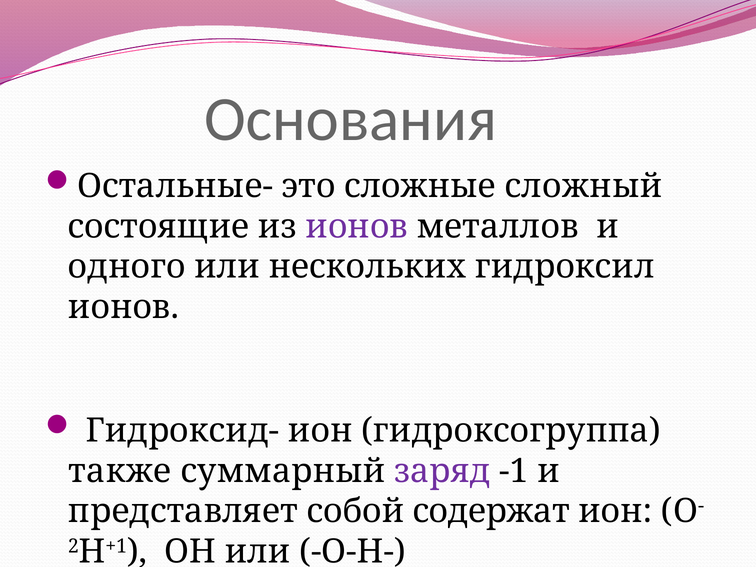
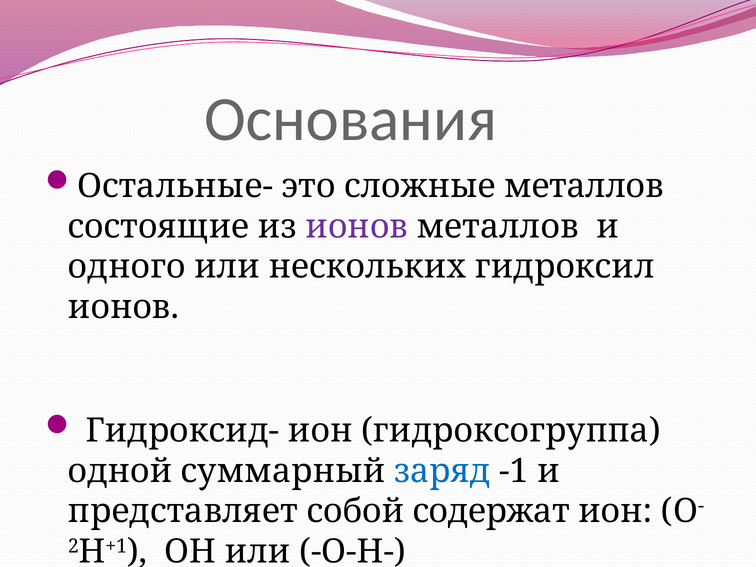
сложные сложный: сложный -> металлов (584, 186)
также: также -> одной (120, 471)
заряд colour: purple -> blue (442, 471)
